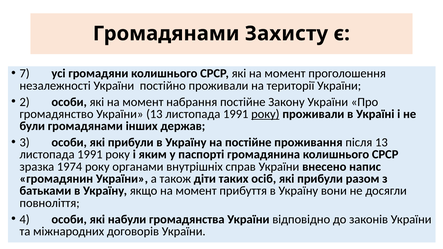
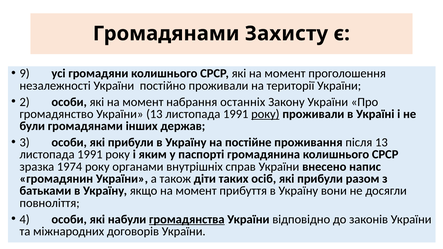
7: 7 -> 9 (25, 74)
набрання постійне: постійне -> останніх (243, 102)
громадянства underline: none -> present (187, 219)
